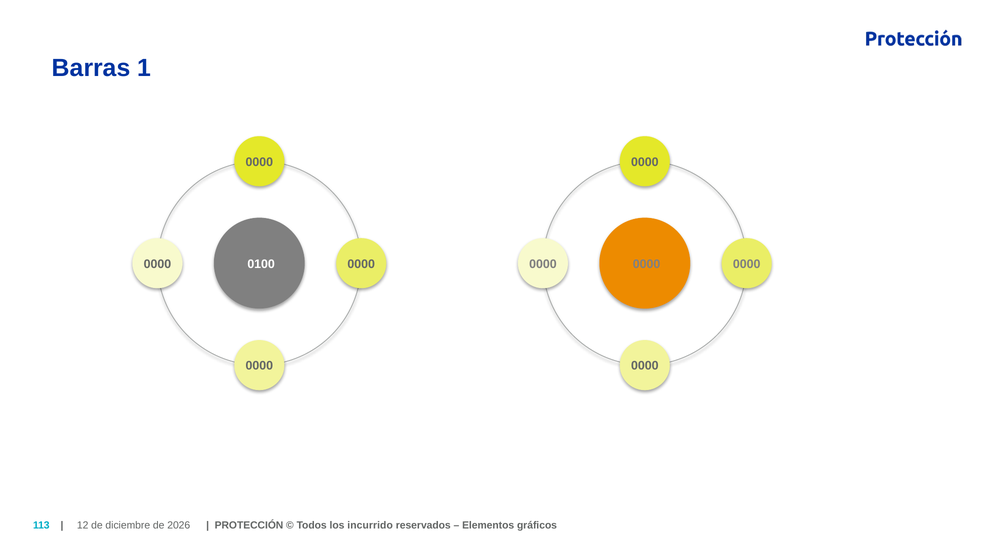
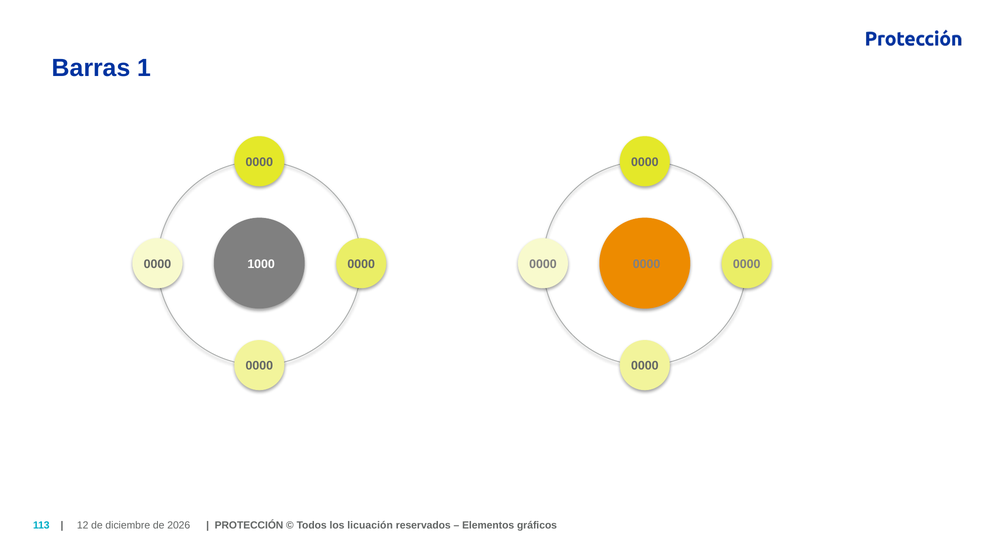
0100: 0100 -> 1000 (261, 264)
incurrido: incurrido -> licuación (370, 525)
